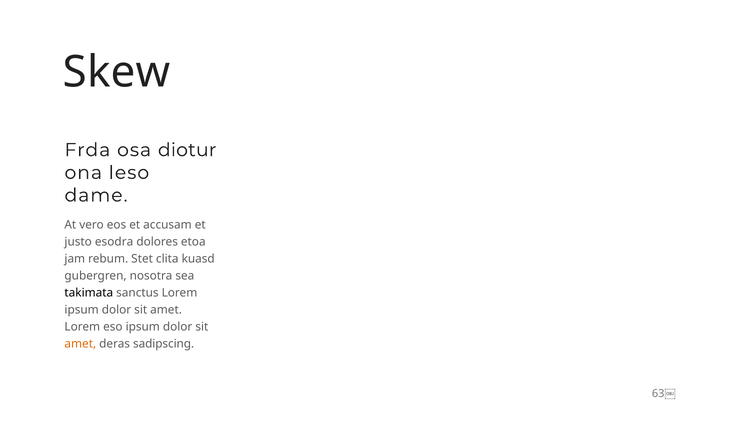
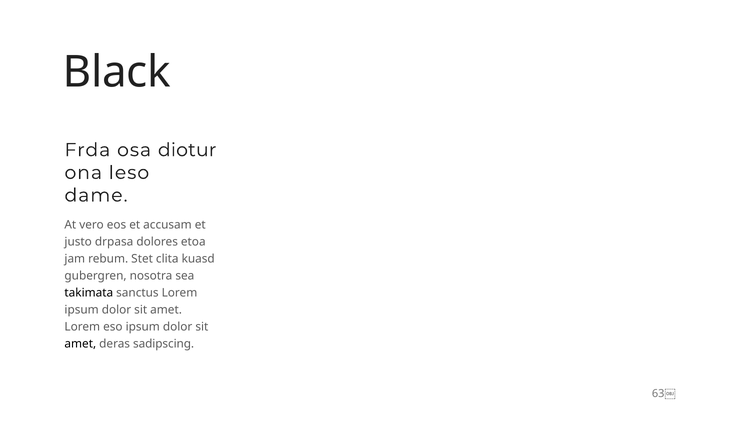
Skew: Skew -> Black (117, 72)
esodra: esodra -> drpasa (114, 242)
amet colour: orange -> black (80, 344)
